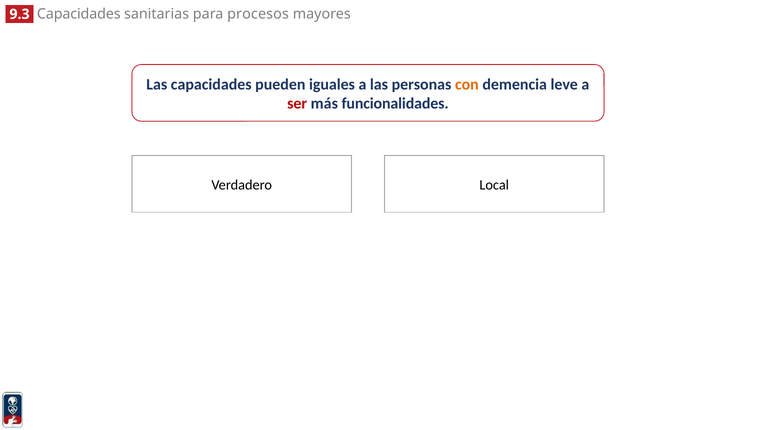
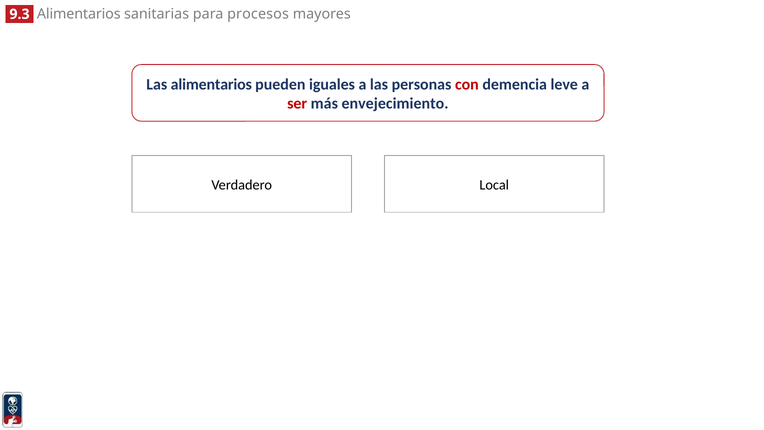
Capacidades: Capacidades -> Alimentarios (79, 14)
Las capacidades: capacidades -> alimentarios (211, 84)
con colour: orange -> red (467, 84)
funcionalidades: funcionalidades -> envejecimiento (395, 103)
